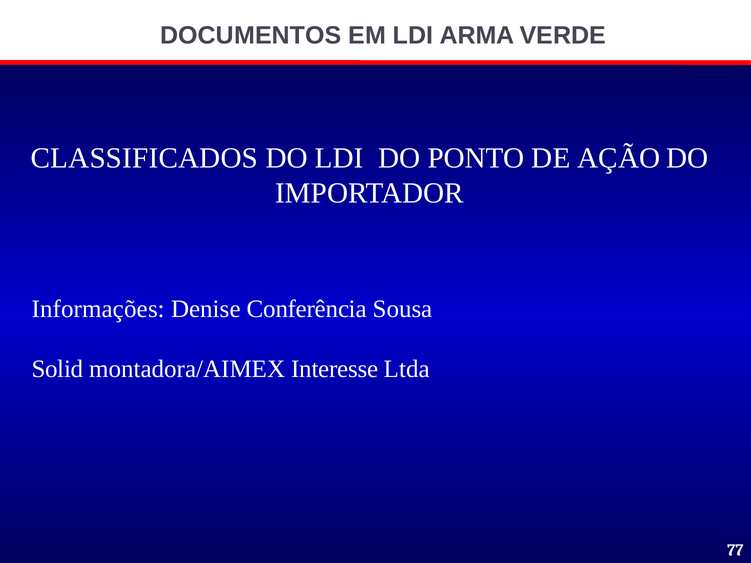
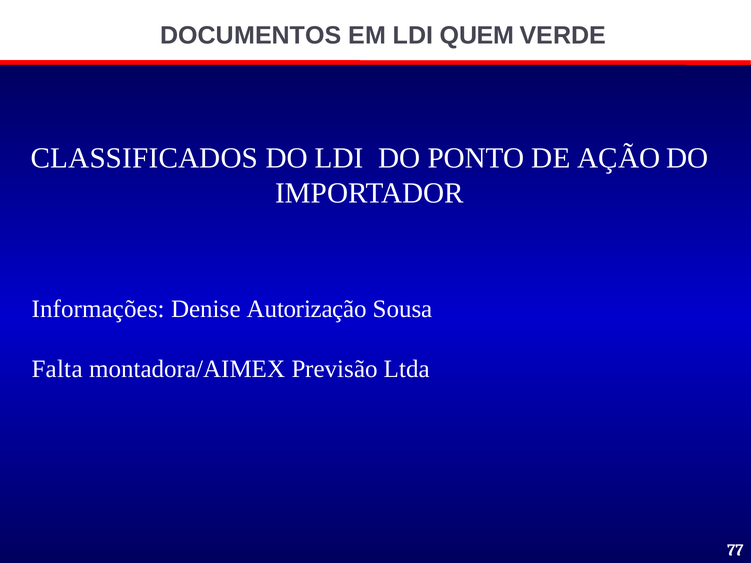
ARMA: ARMA -> QUEM (477, 35)
Conferência: Conferência -> Autorização (307, 309)
Solid: Solid -> Falta (57, 369)
Interesse: Interesse -> Previsão (335, 369)
